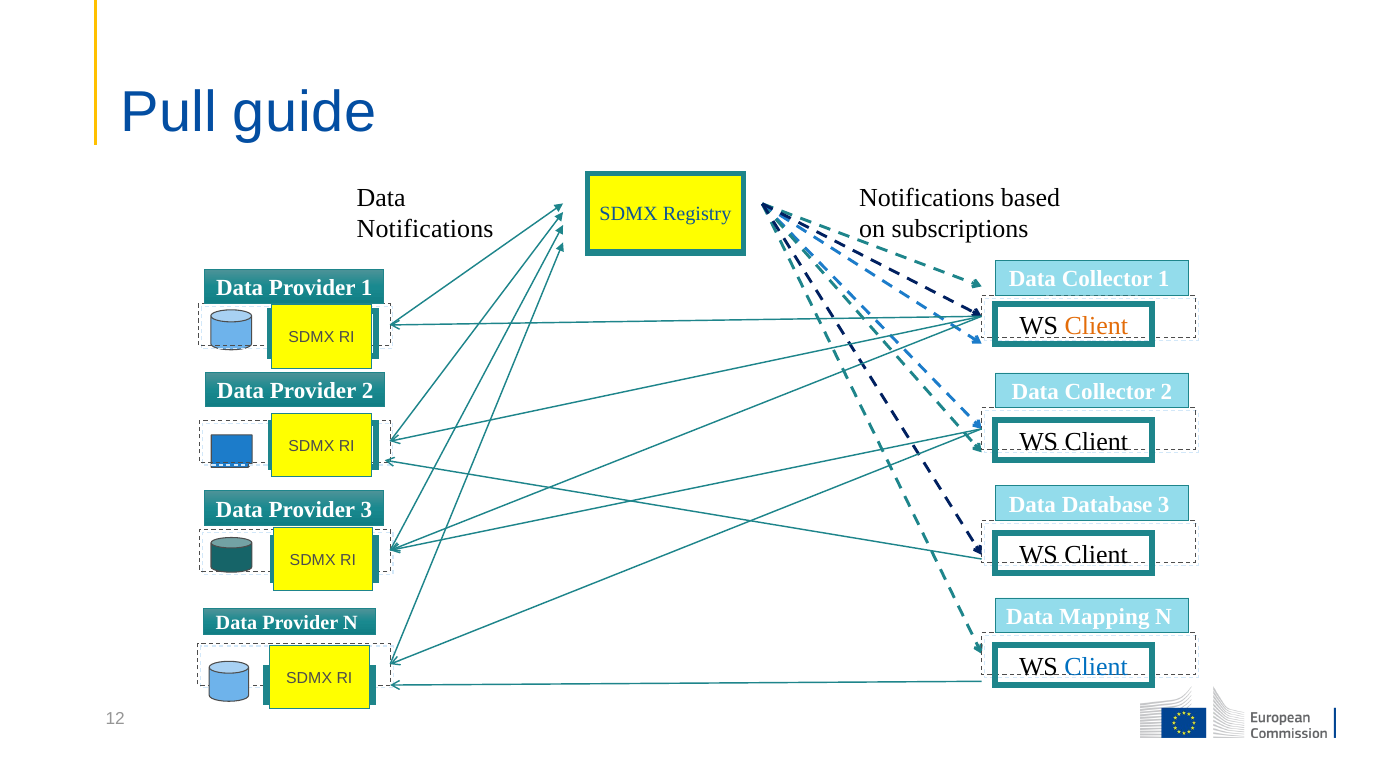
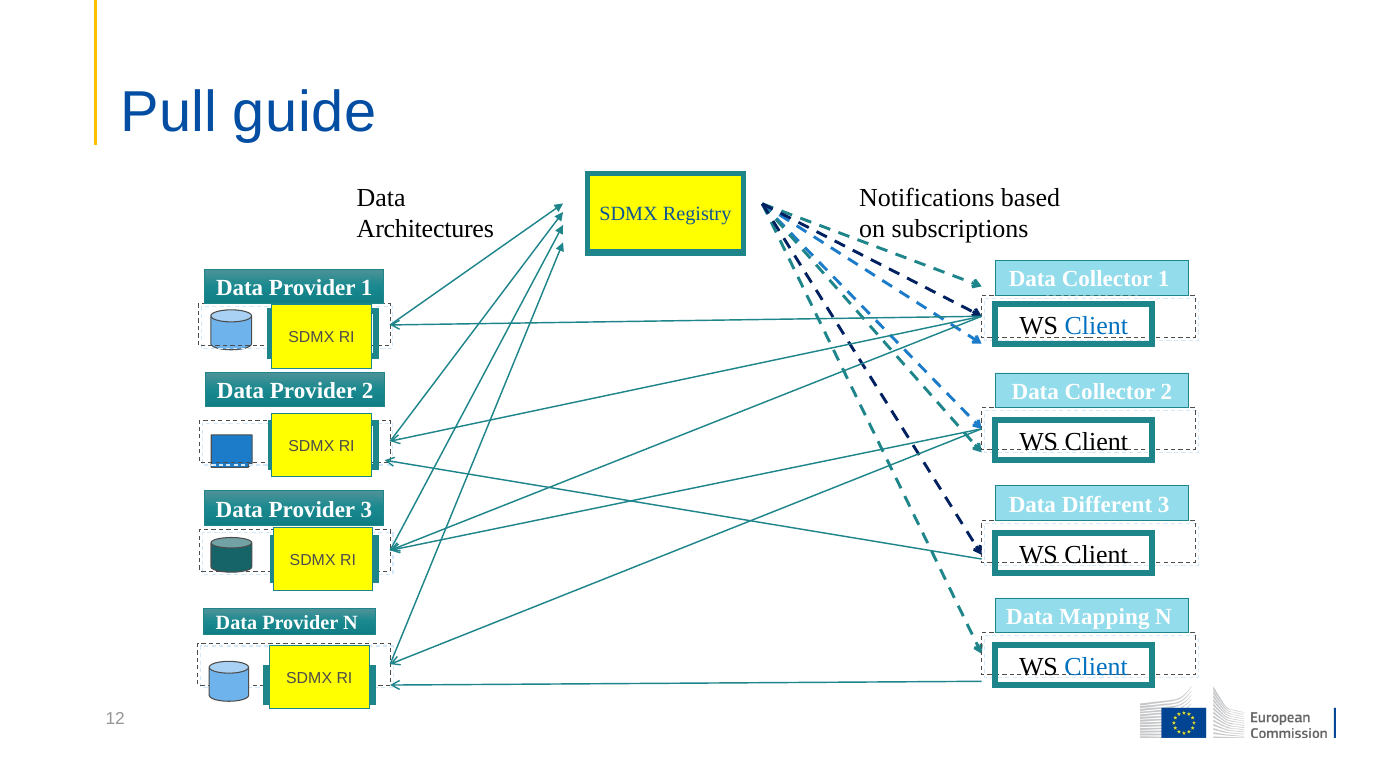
Notifications: Notifications -> Architectures (425, 229)
Client colour: orange -> blue (1096, 326)
Database: Database -> Different (1107, 505)
